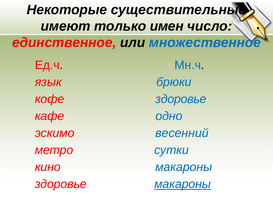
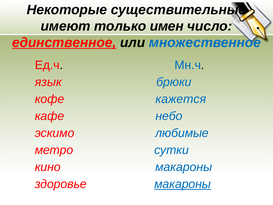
единственное underline: none -> present (64, 43)
кофе здоровье: здоровье -> кажется (181, 99)
одно: одно -> небо (169, 116)
весенний: весенний -> любимые (182, 133)
